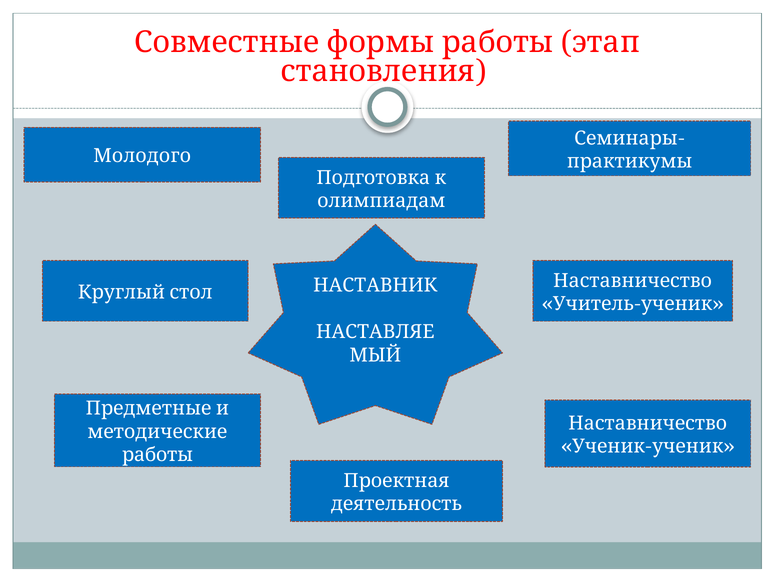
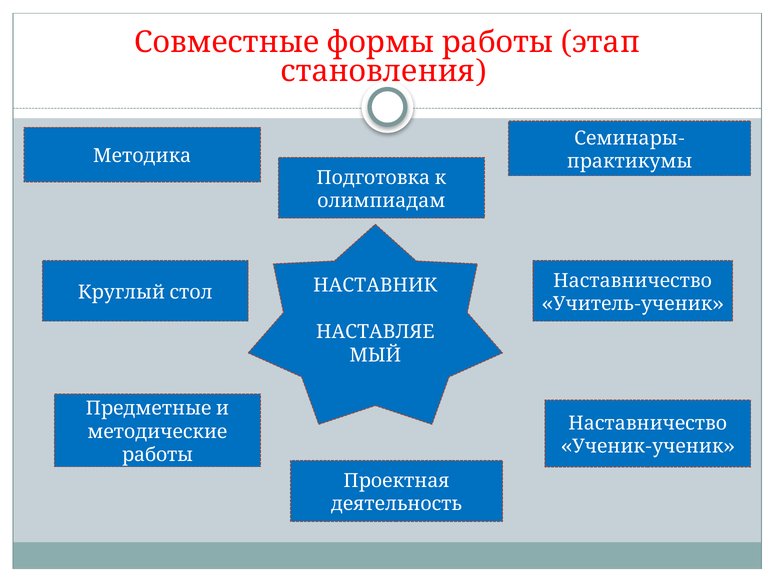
Молодого: Молодого -> Методика (142, 156)
